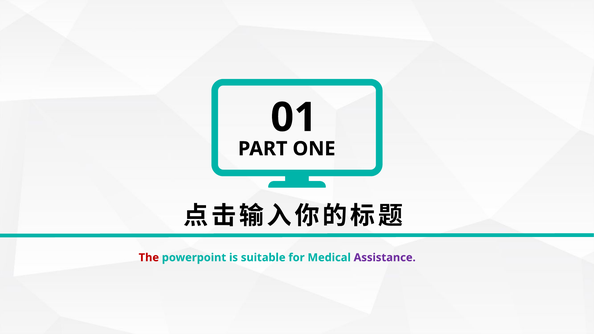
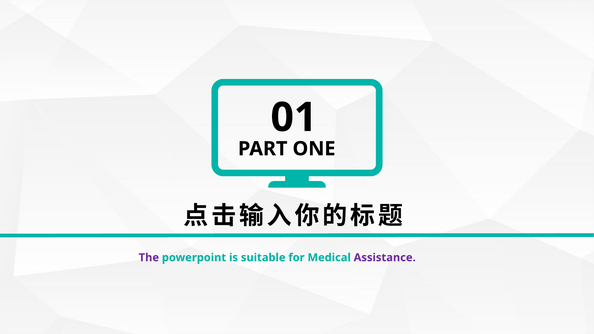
The colour: red -> purple (149, 258)
